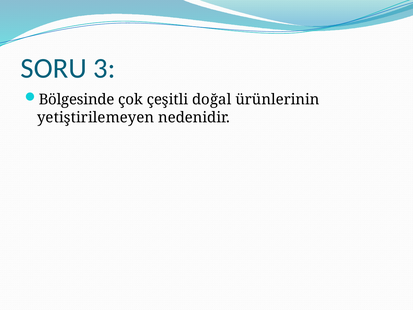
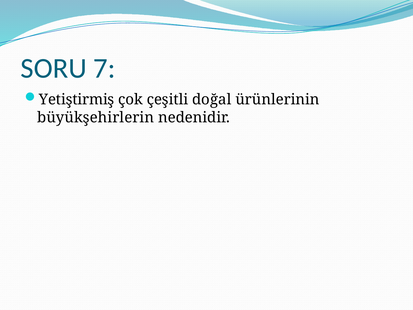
3: 3 -> 7 (104, 68)
Bölgesinde: Bölgesinde -> Yetiştirmiş (77, 99)
yetiştirilemeyen: yetiştirilemeyen -> büyükşehirlerin (96, 117)
